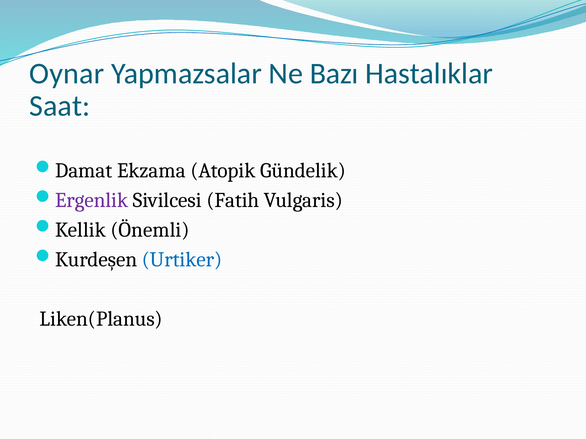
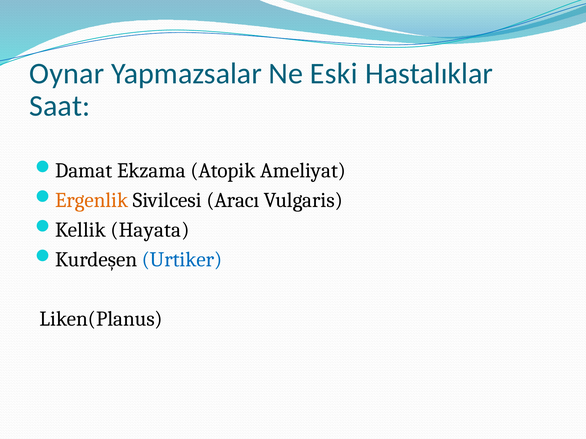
Bazı: Bazı -> Eski (334, 74)
Gündelik: Gündelik -> Ameliyat (303, 171)
Ergenlik colour: purple -> orange (92, 200)
Fatih: Fatih -> Aracı (233, 200)
Önemli: Önemli -> Hayata (150, 230)
